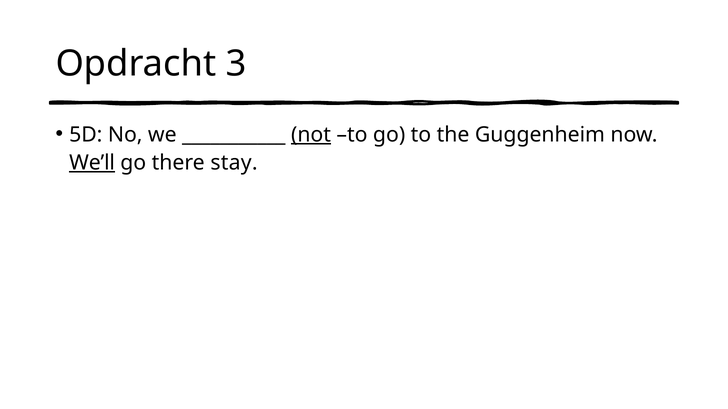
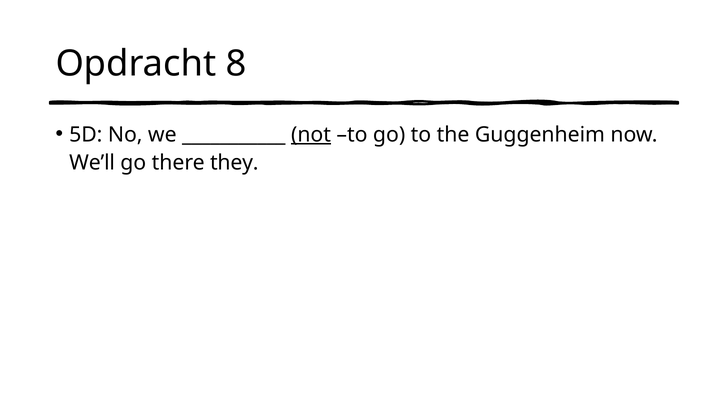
3: 3 -> 8 (236, 64)
We’ll underline: present -> none (92, 163)
stay: stay -> they (234, 163)
